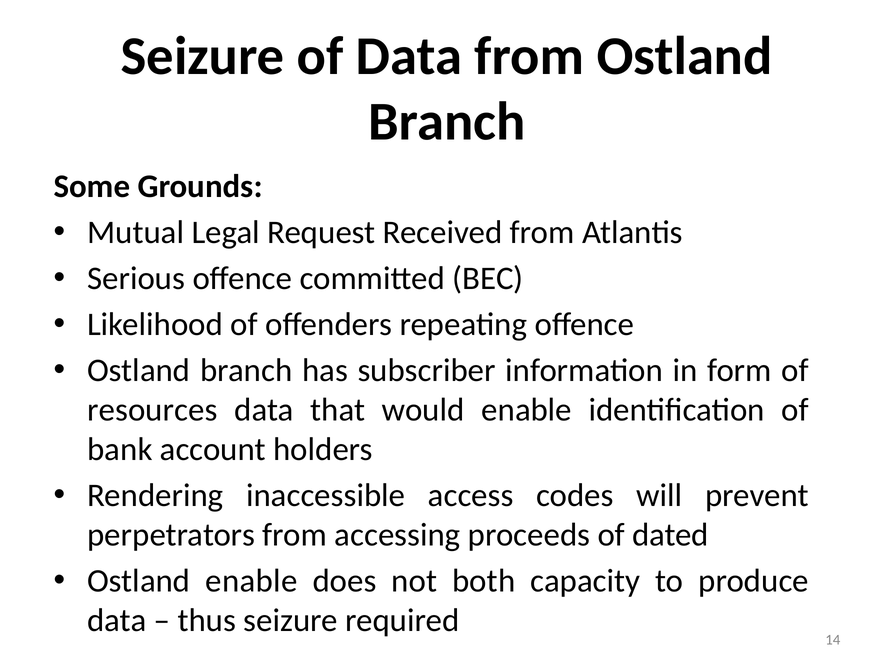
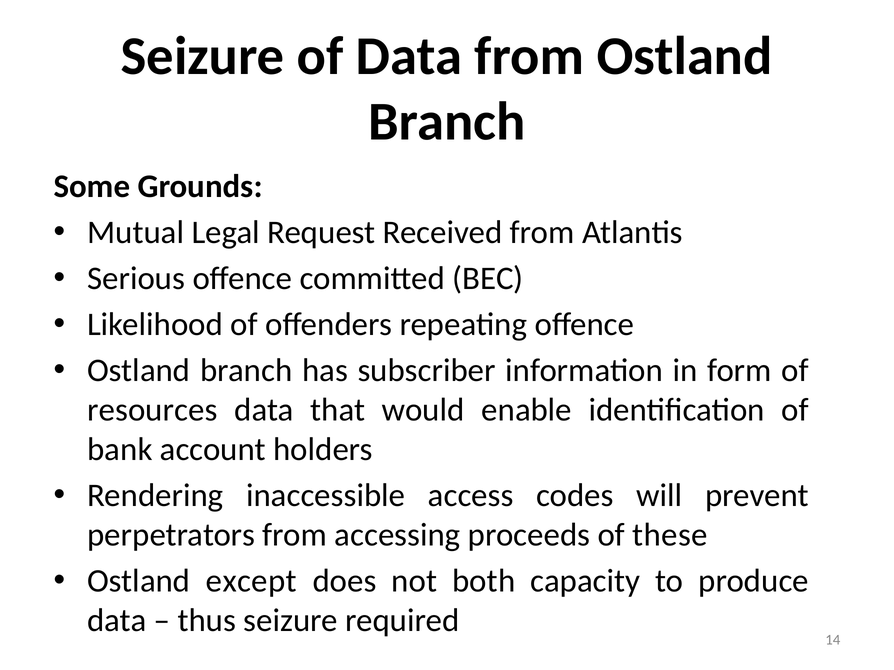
dated: dated -> these (670, 535)
Ostland enable: enable -> except (251, 581)
